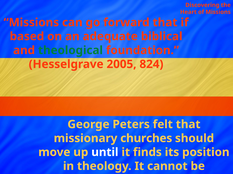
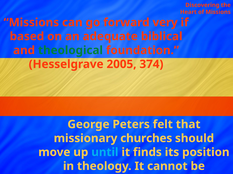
forward that: that -> very (165, 23)
824: 824 -> 374 (151, 64)
until colour: white -> light blue (105, 153)
